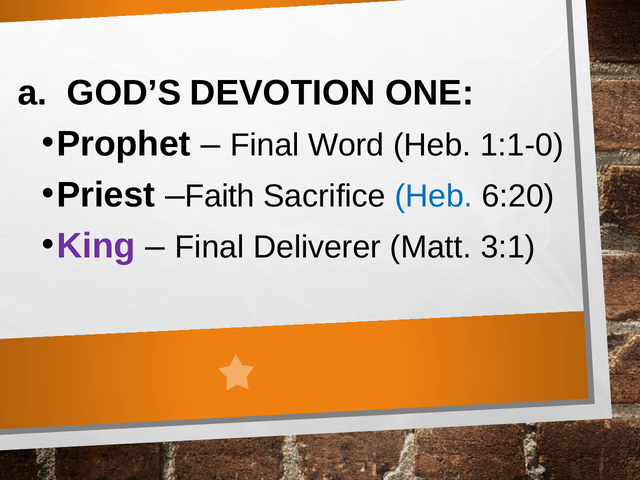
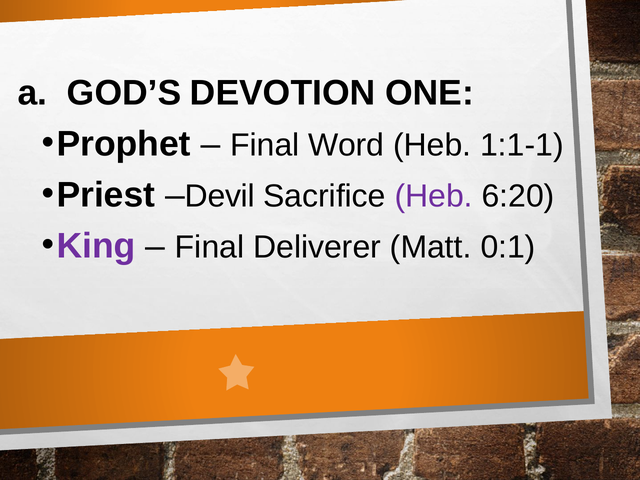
1:1-0: 1:1-0 -> 1:1-1 (522, 145)
Faith: Faith -> Devil (220, 196)
Heb colour: blue -> purple (434, 196)
3:1: 3:1 -> 0:1 (508, 247)
